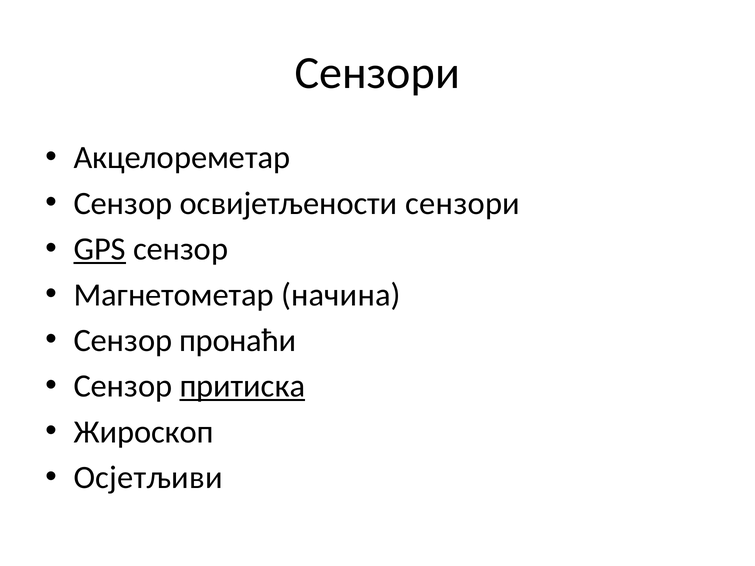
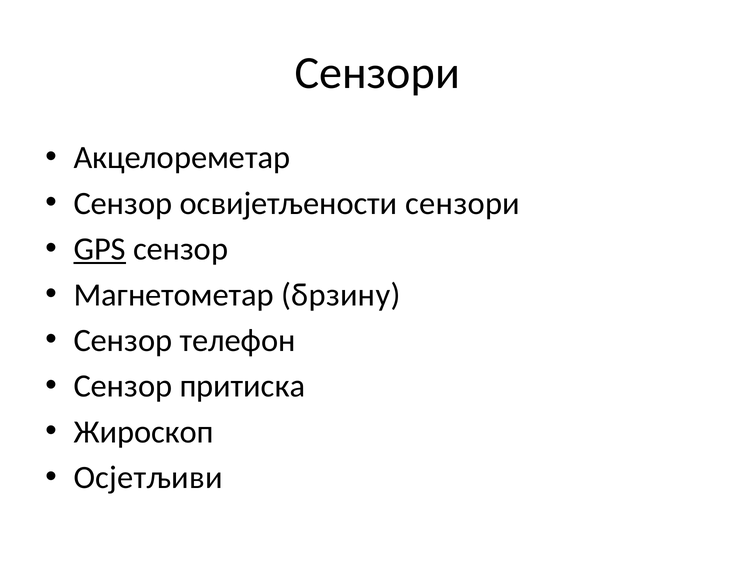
начина: начина -> брзину (341, 295)
пронаћи: пронаћи -> телефон (238, 341)
притиска underline: present -> none (242, 386)
